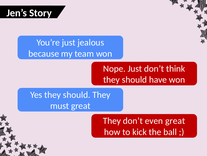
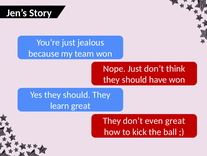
must: must -> learn (60, 105)
